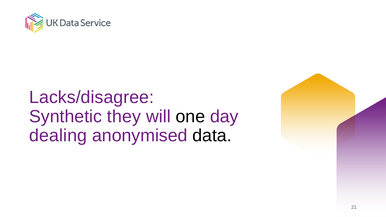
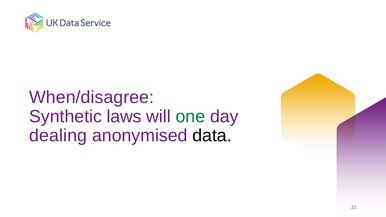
Lacks/disagree: Lacks/disagree -> When/disagree (92, 97)
they: they -> laws (124, 117)
one colour: black -> green (190, 117)
